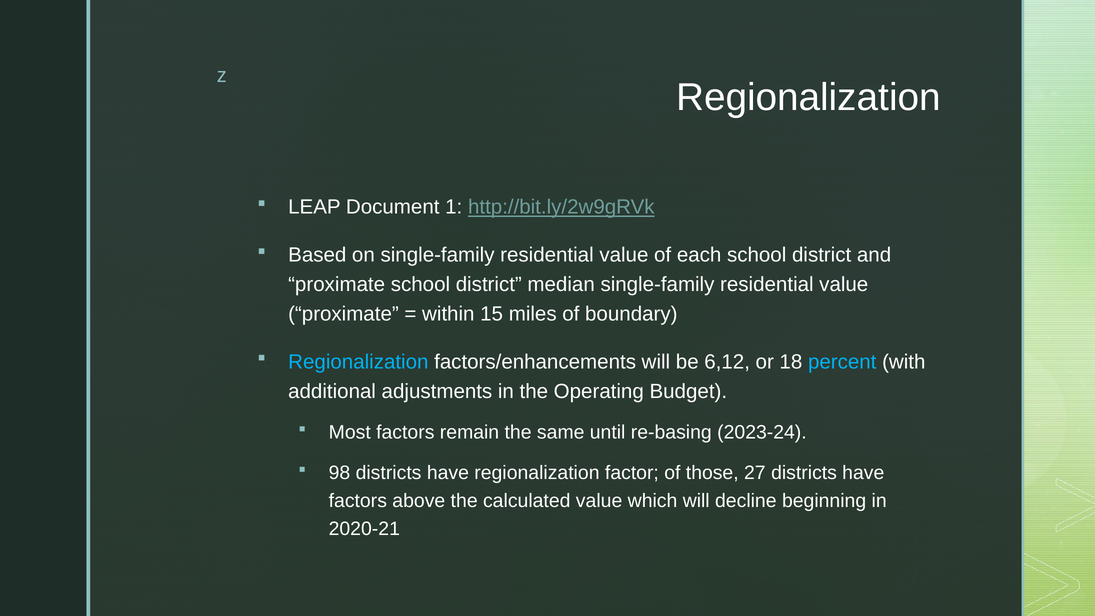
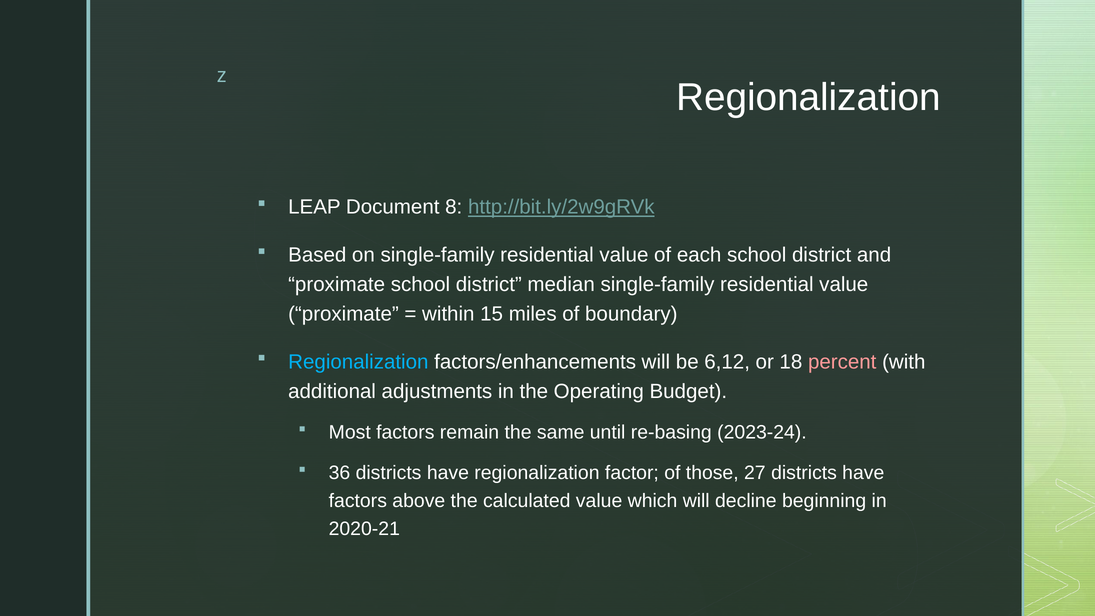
1: 1 -> 8 (454, 207)
percent colour: light blue -> pink (842, 362)
98: 98 -> 36 (339, 473)
